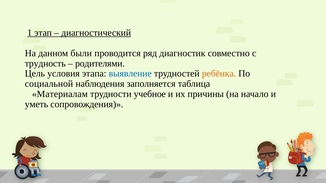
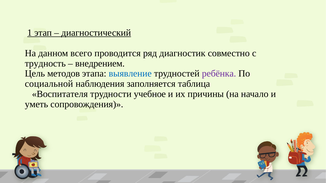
были: были -> всего (81, 53)
родителями: родителями -> внедрением (100, 64)
условия: условия -> методов (64, 74)
ребёнка colour: orange -> purple (219, 74)
Материалам: Материалам -> Воспитателя (60, 94)
